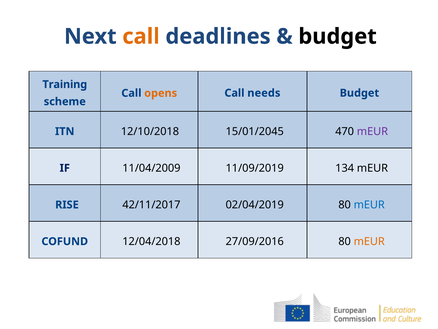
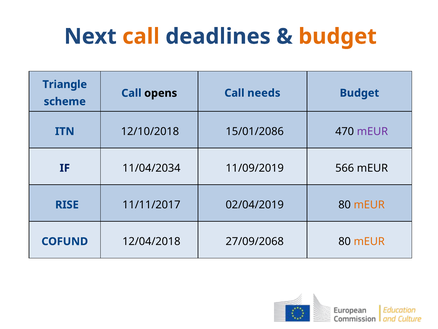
budget colour: black -> orange (338, 36)
Training: Training -> Triangle (65, 84)
opens colour: orange -> black (161, 93)
15/01/2045: 15/01/2045 -> 15/01/2086 (255, 131)
11/04/2009: 11/04/2009 -> 11/04/2034 (151, 168)
134: 134 -> 566 (345, 168)
42/11/2017: 42/11/2017 -> 11/11/2017 (151, 205)
mEUR colour: blue -> orange (369, 204)
27/09/2016: 27/09/2016 -> 27/09/2068 (255, 241)
